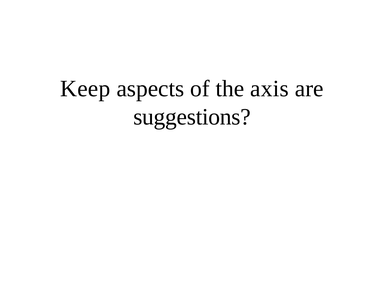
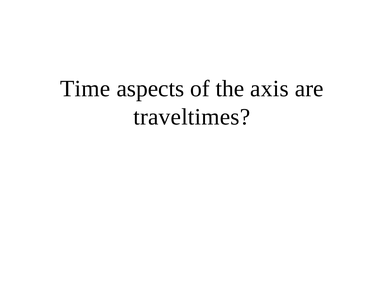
Keep: Keep -> Time (85, 89)
suggestions: suggestions -> traveltimes (192, 117)
